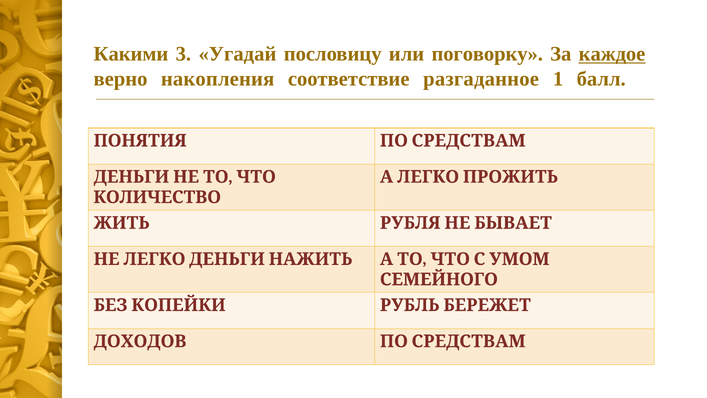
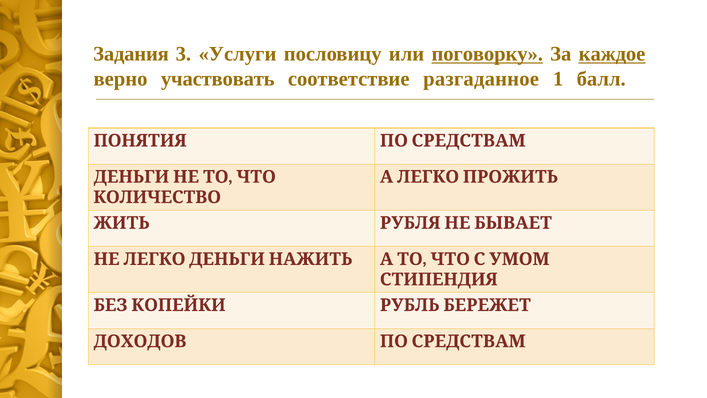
Какими: Какими -> Задания (131, 54)
Угадай: Угадай -> Услуги (237, 54)
поговорку underline: none -> present (487, 54)
накопления: накопления -> участвовать (218, 79)
СЕМЕЙНОГО: СЕМЕЙНОГО -> СТИПЕНДИЯ (439, 279)
